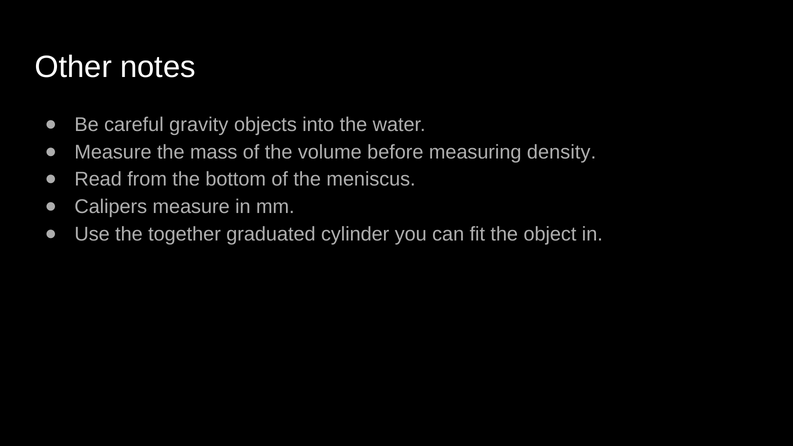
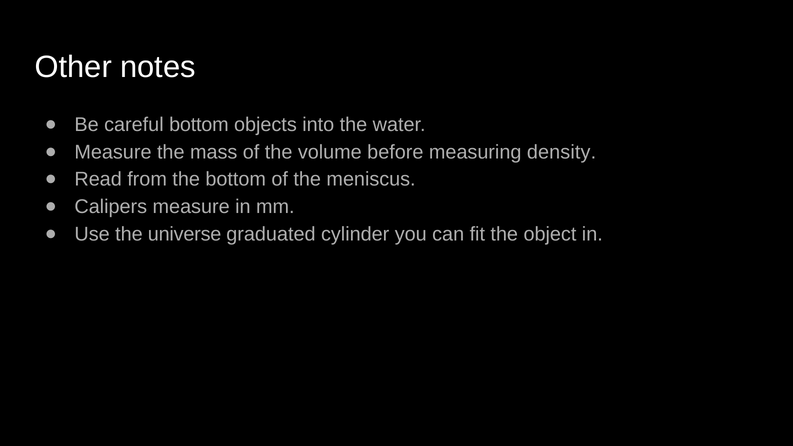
careful gravity: gravity -> bottom (199, 125)
together: together -> universe (185, 234)
